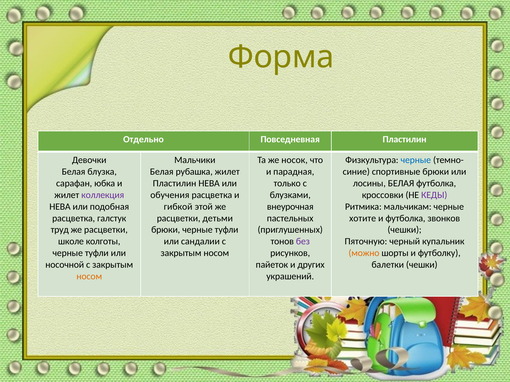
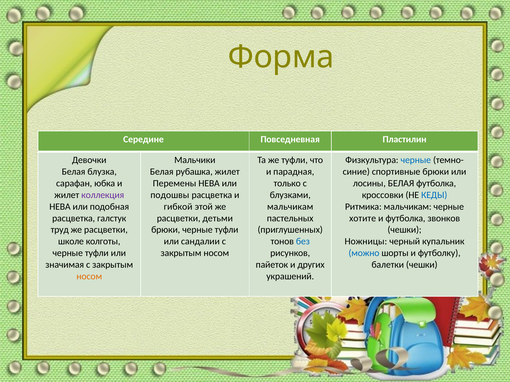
Отдельно: Отдельно -> Середине (144, 140)
же носок: носок -> туфли (295, 160)
Пластилин: Пластилин -> Перемены (175, 184)
обучения: обучения -> подошвы (170, 195)
КЕДЫ colour: purple -> blue (434, 195)
внеурочная: внеурочная -> мальчикам (290, 207)
без colour: purple -> blue (303, 242)
Пяточную: Пяточную -> Ножницы (366, 242)
можно colour: orange -> blue (364, 253)
носочной: носочной -> значимая (65, 265)
